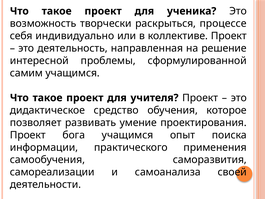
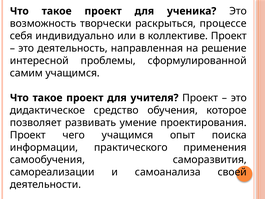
бога: бога -> чего (74, 135)
